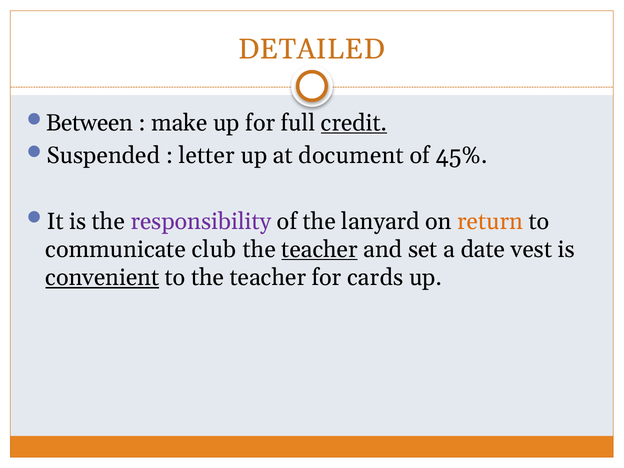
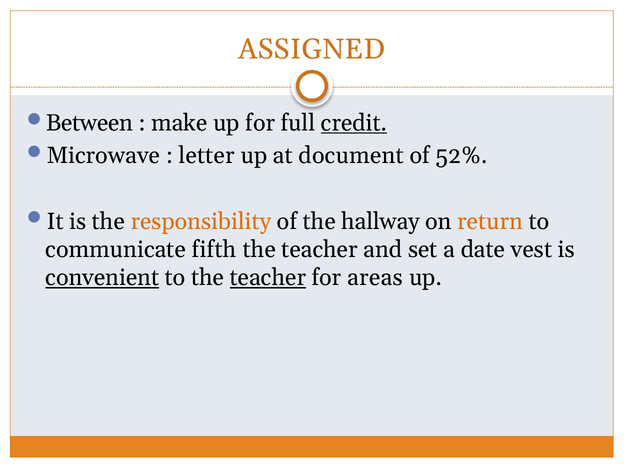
DETAILED: DETAILED -> ASSIGNED (312, 49)
Suspended: Suspended -> Microwave (103, 156)
45%: 45% -> 52% (462, 156)
responsibility colour: purple -> orange (201, 221)
lanyard: lanyard -> hallway (381, 221)
club: club -> fifth (214, 249)
teacher underline: present -> none (320, 249)
teacher underline: none -> present (268, 278)
cards: cards -> areas (375, 278)
